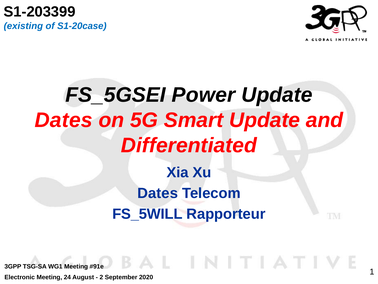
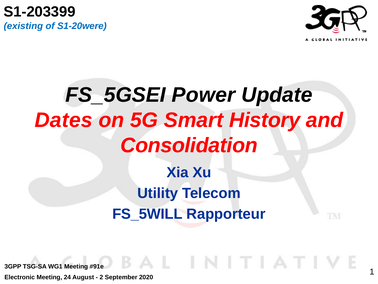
S1-20case: S1-20case -> S1-20were (82, 26)
Smart Update: Update -> History (265, 120)
Differentiated: Differentiated -> Consolidation (189, 145)
Dates: Dates -> Utility (158, 193)
